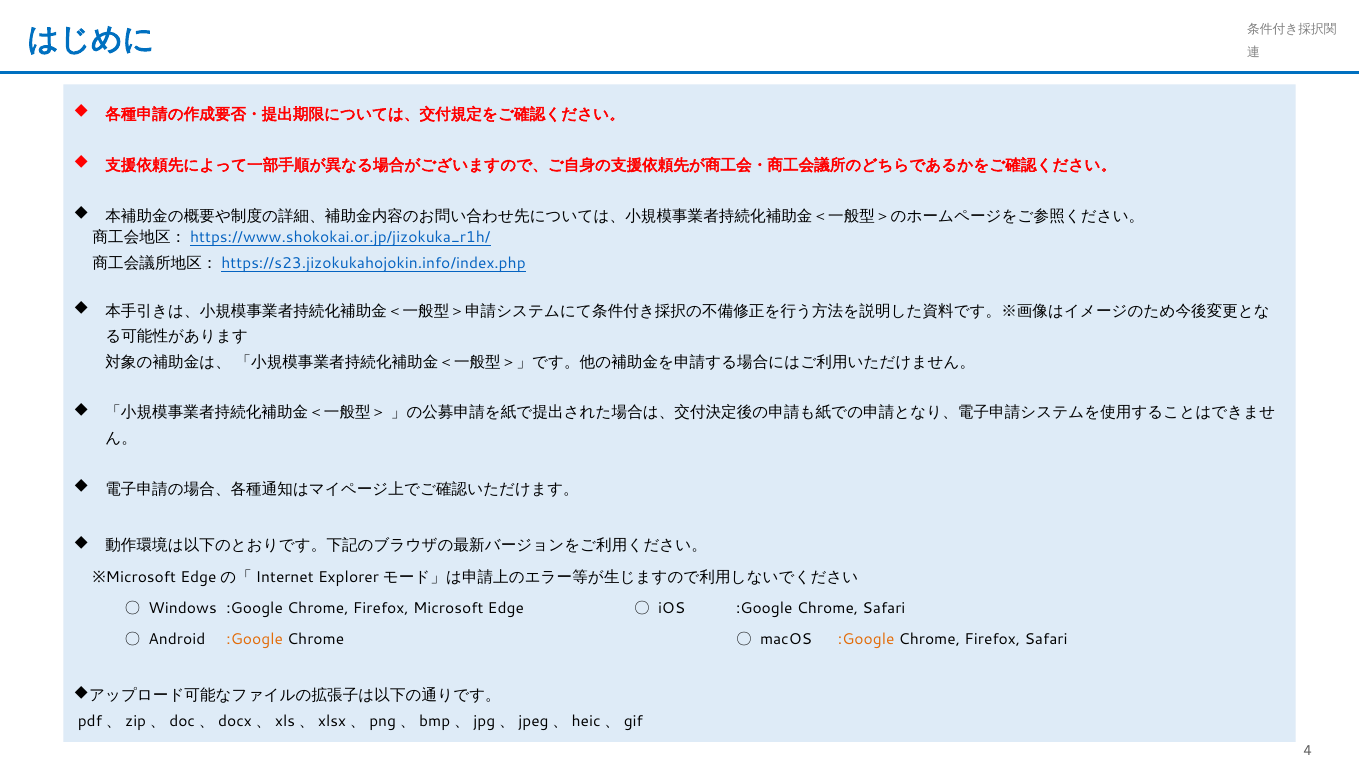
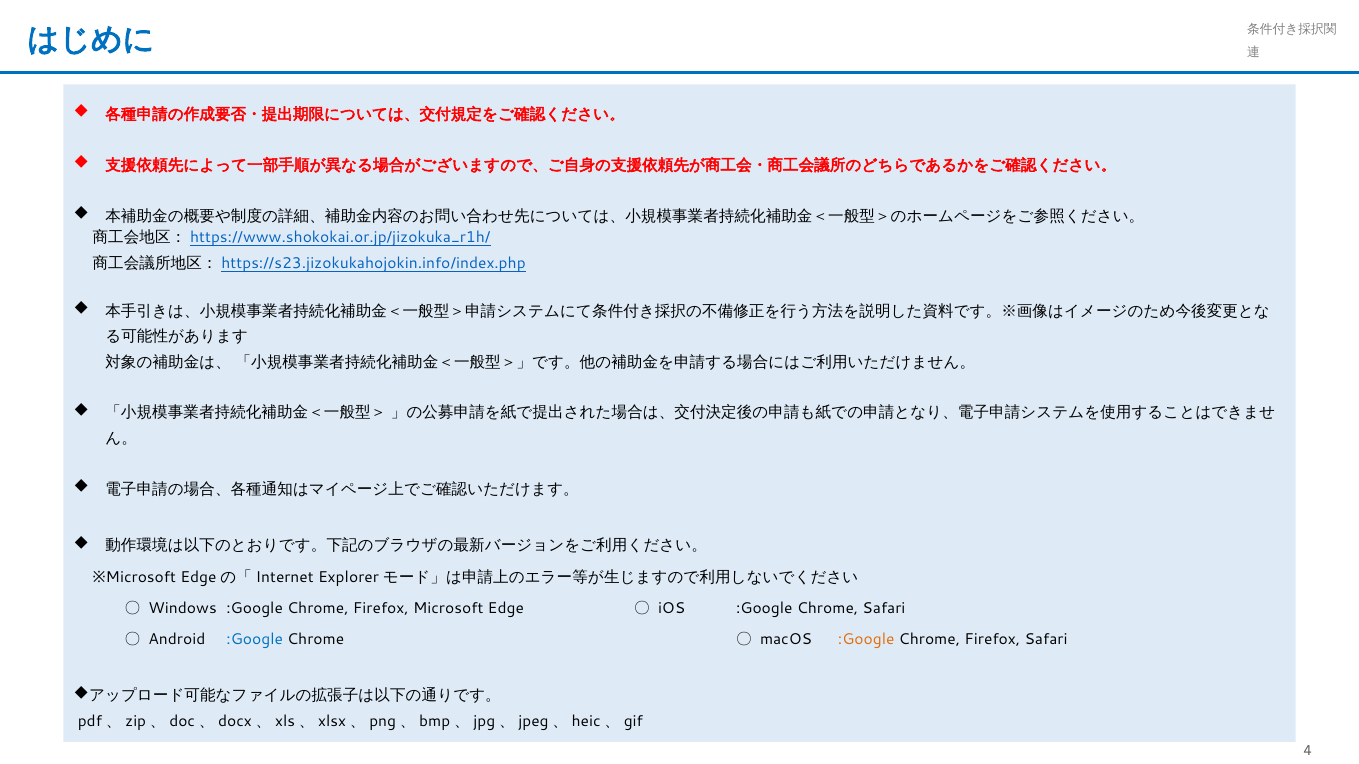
:Google colour: orange -> blue (255, 640)
